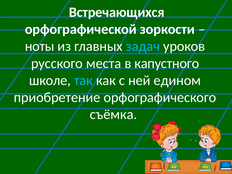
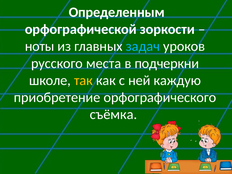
Встречающихся: Встречающихся -> Определенным (117, 12)
капустного: капустного -> подчеркни (167, 63)
так colour: light blue -> yellow (83, 80)
едином: едином -> каждую (177, 80)
